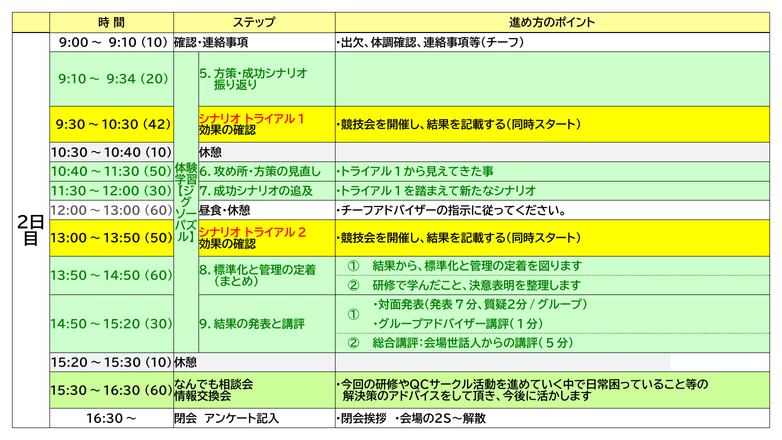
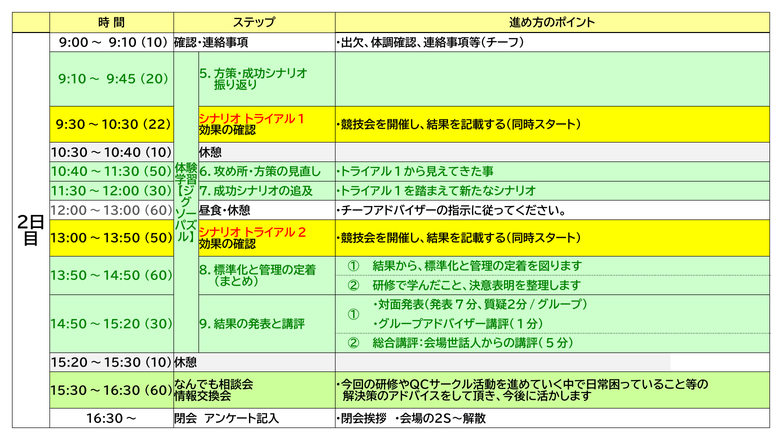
9:34: 9:34 -> 9:45 (121, 80)
42: 42 -> 22 (157, 125)
